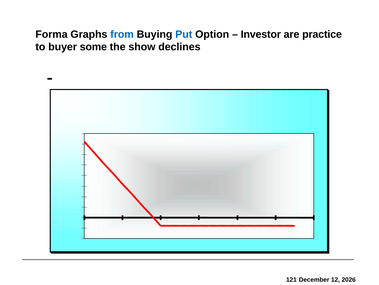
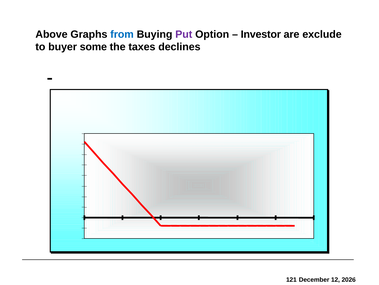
Forma: Forma -> Above (51, 34)
Put colour: blue -> purple (184, 34)
practice: practice -> exclude (322, 34)
show: show -> taxes (142, 47)
